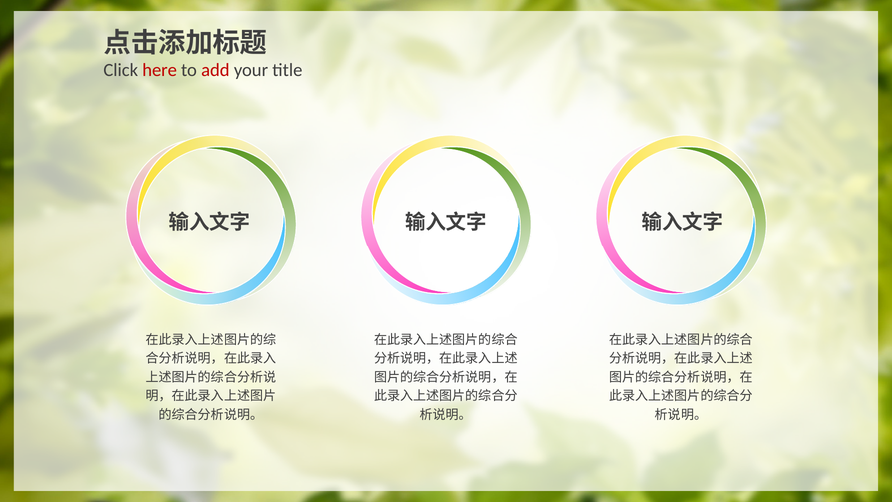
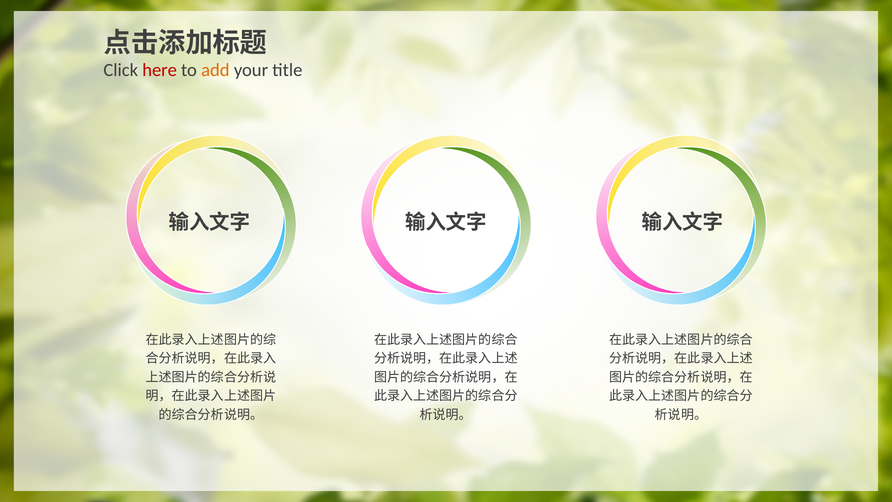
add colour: red -> orange (215, 70)
